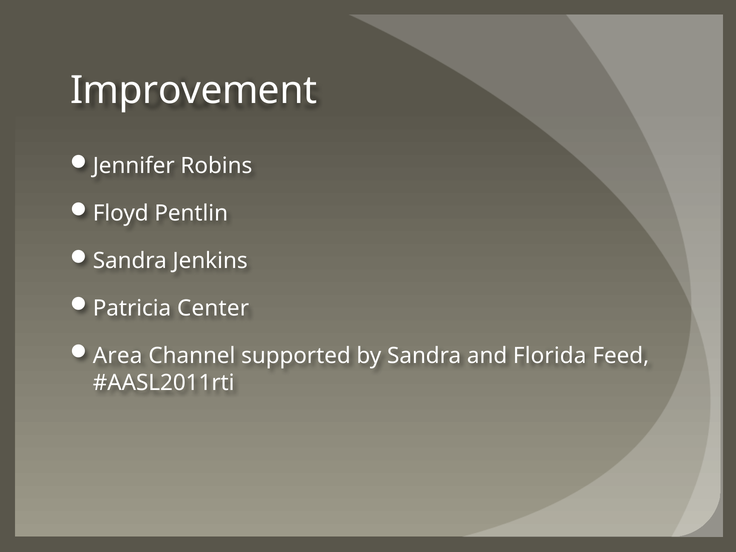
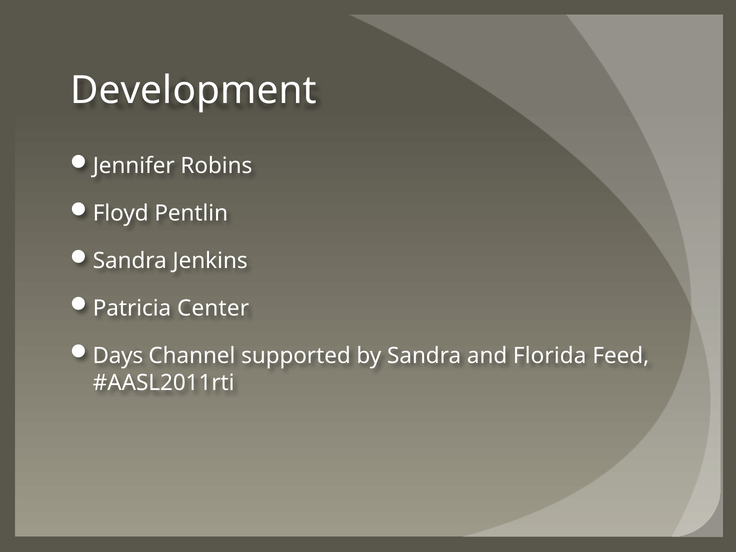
Improvement: Improvement -> Development (193, 90)
Area: Area -> Days (118, 356)
